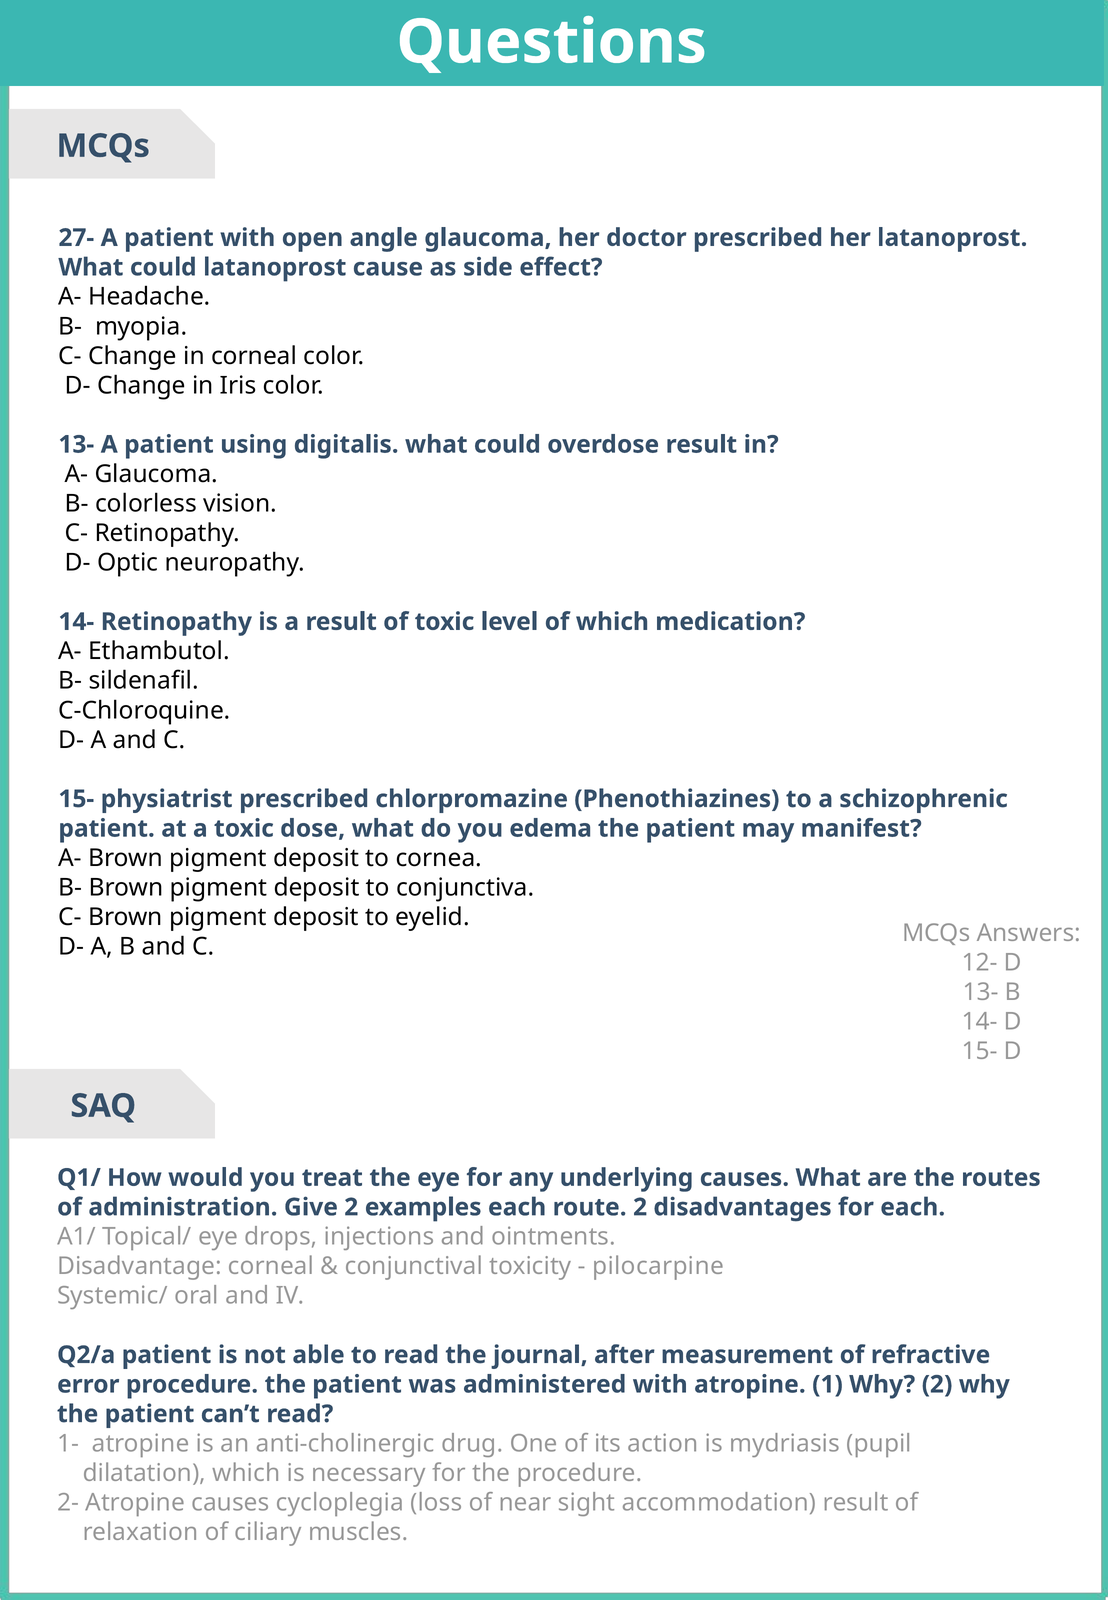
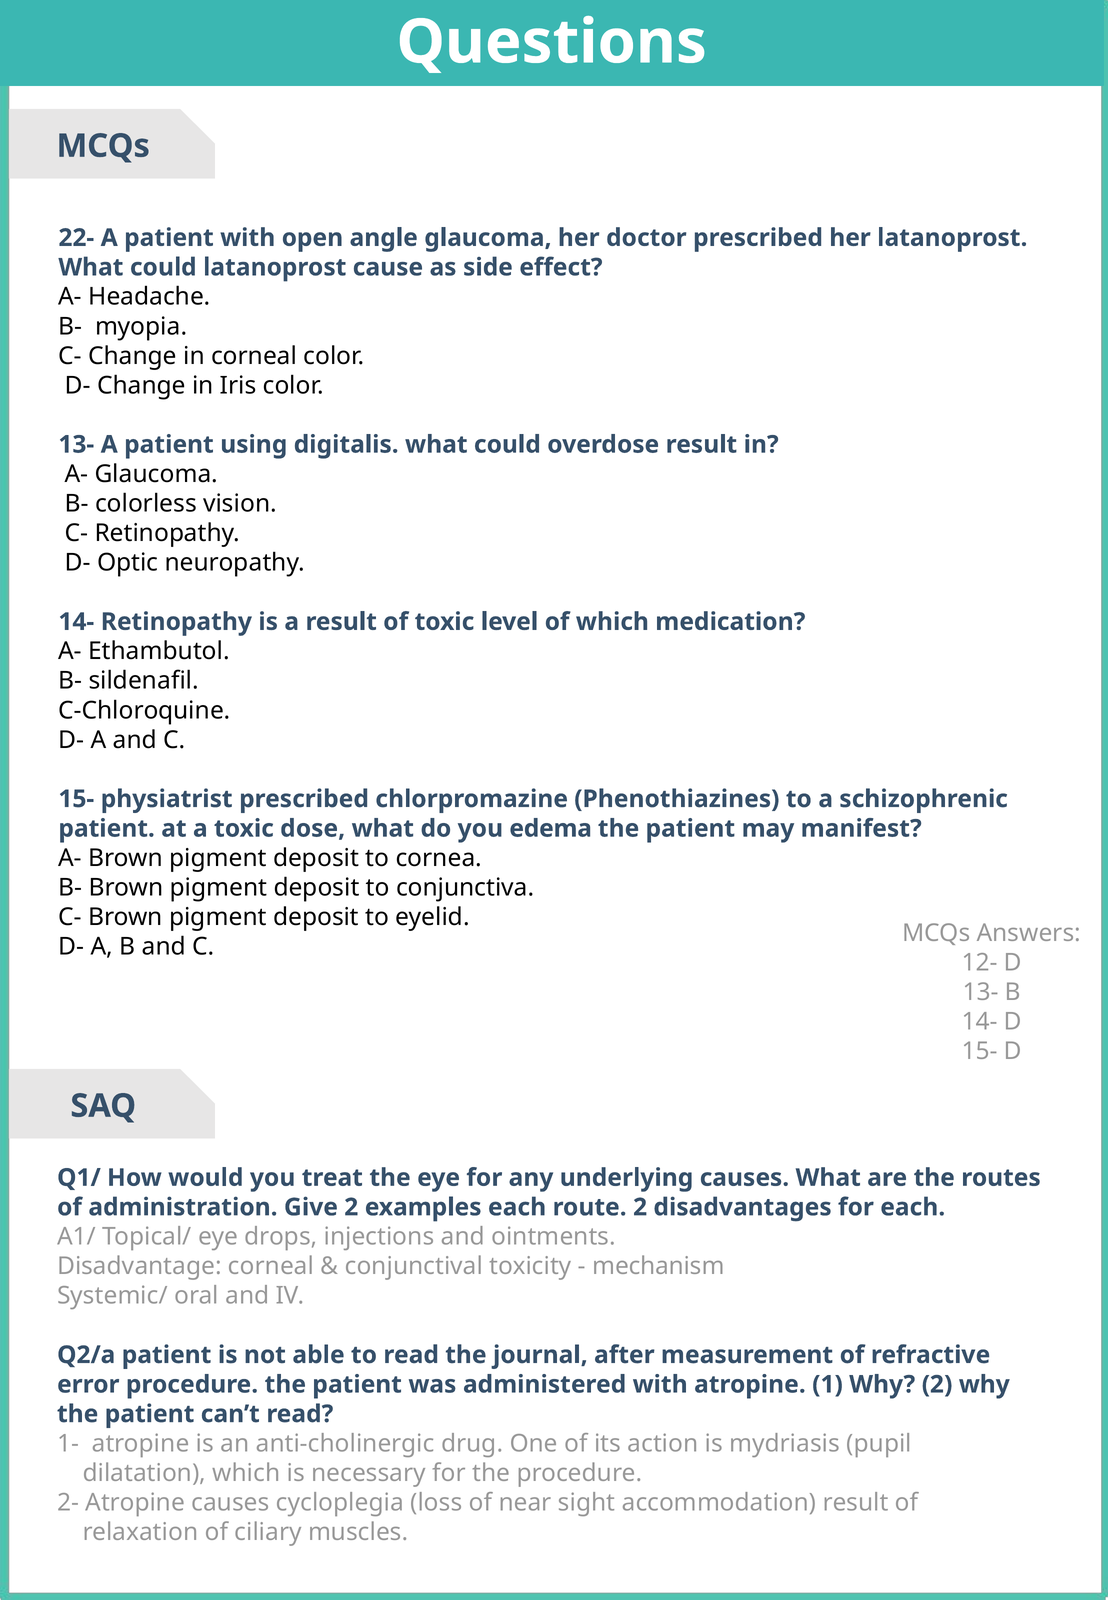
27-: 27- -> 22- (76, 238)
pilocarpine: pilocarpine -> mechanism (658, 1267)
